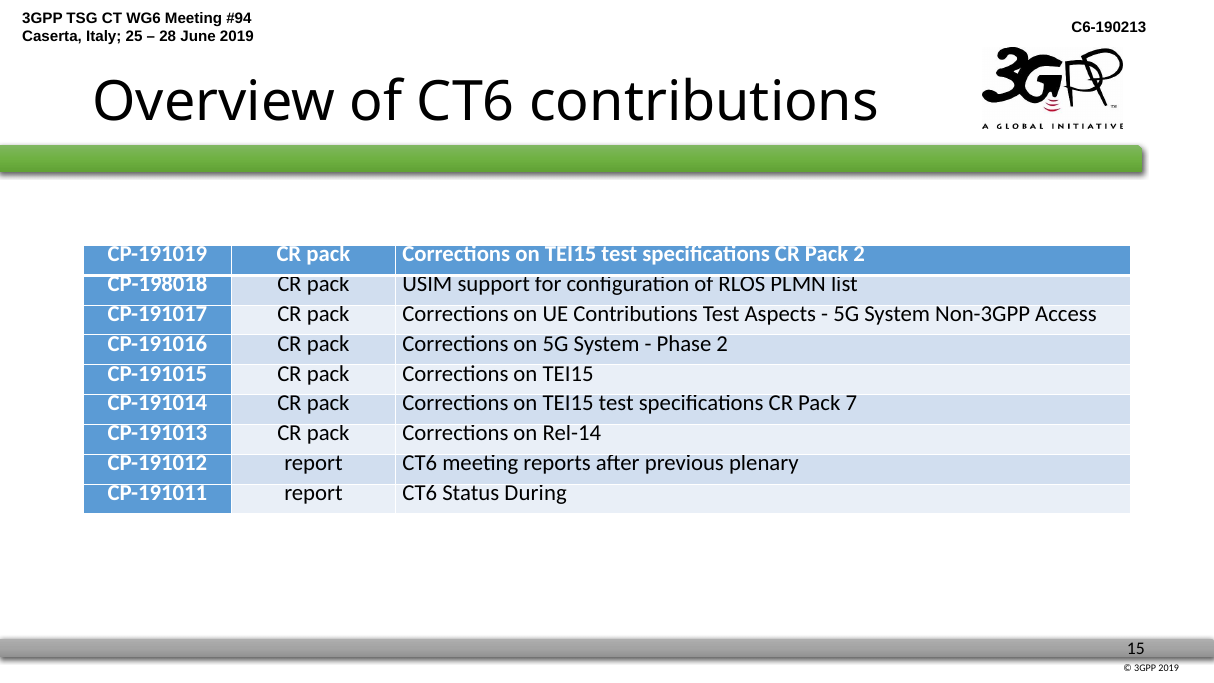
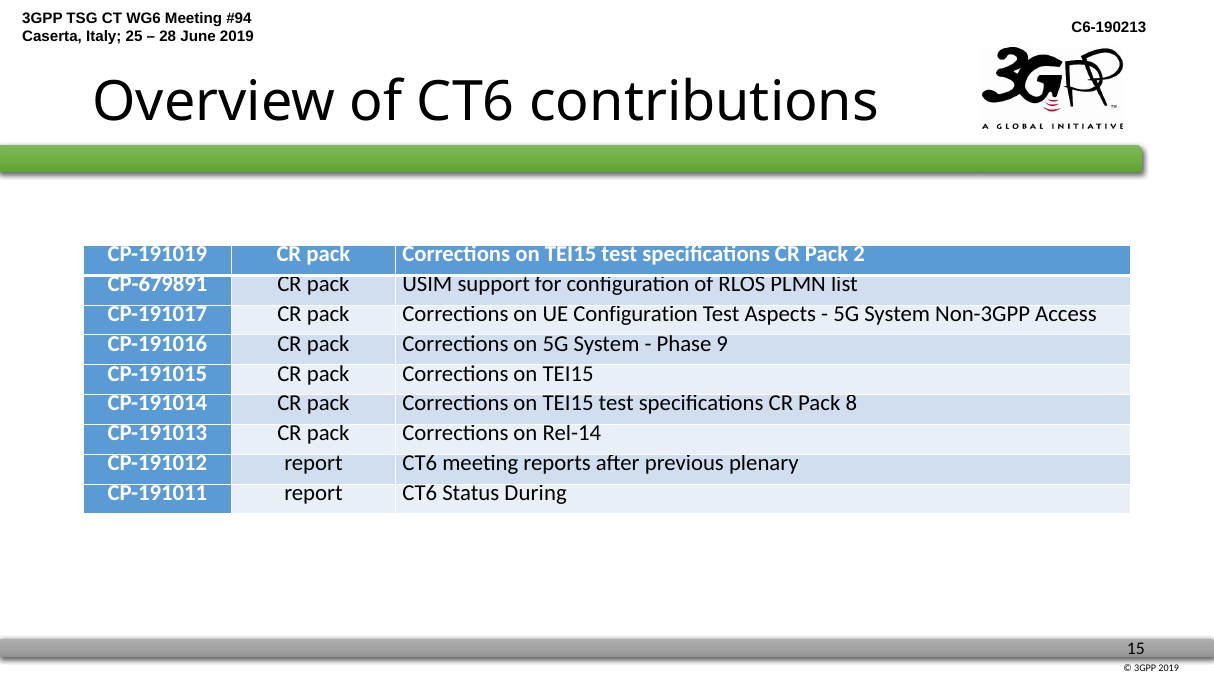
CP-198018: CP-198018 -> CP-679891 (158, 284)
UE Contributions: Contributions -> Configuration (636, 314)
Phase 2: 2 -> 9 (722, 344)
7: 7 -> 8 (851, 403)
